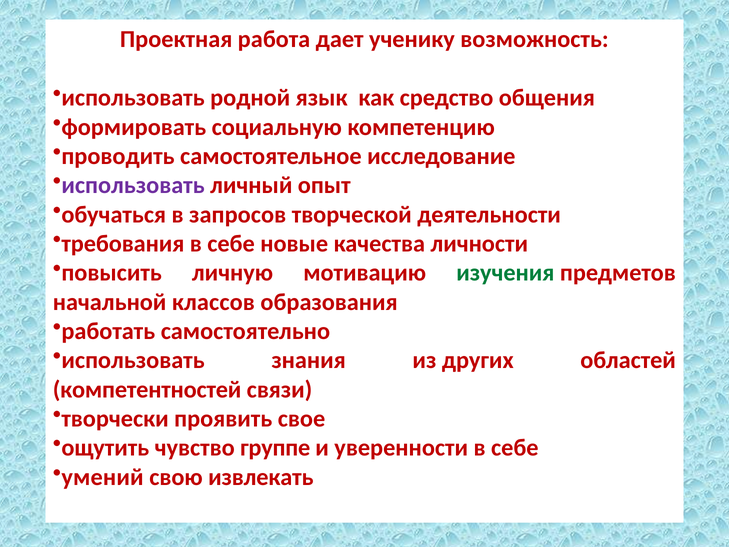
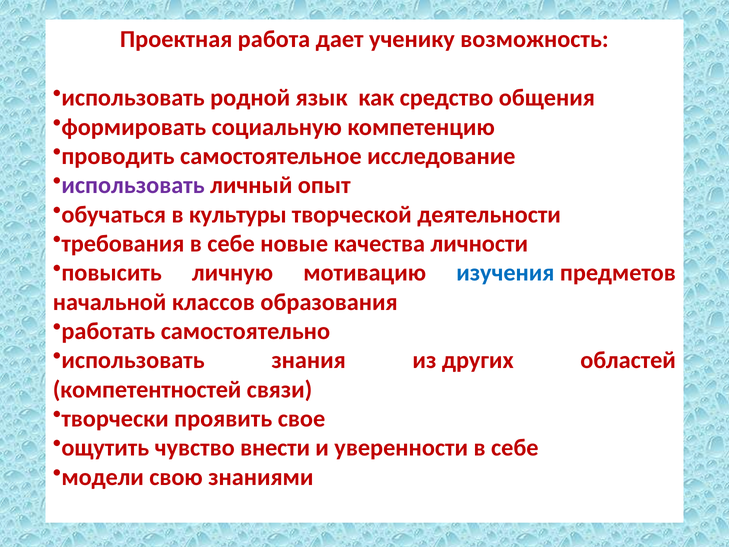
запросов: запросов -> культуры (238, 214)
изучения colour: green -> blue (505, 273)
группе: группе -> внести (275, 448)
умений: умений -> модели (103, 477)
извлекать: извлекать -> знаниями (261, 477)
